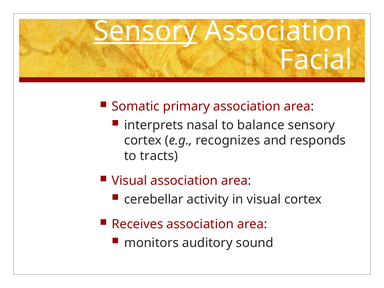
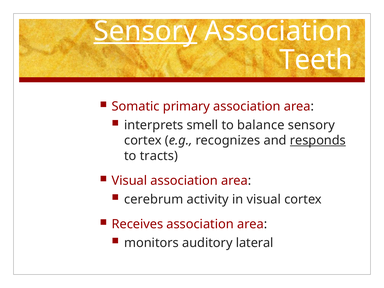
Facial: Facial -> Teeth (316, 60)
nasal: nasal -> smell (202, 125)
responds underline: none -> present (318, 140)
cerebellar: cerebellar -> cerebrum (154, 199)
sound: sound -> lateral (255, 243)
